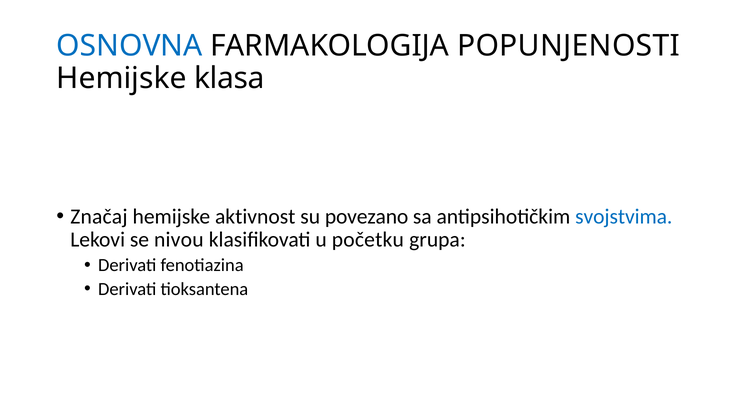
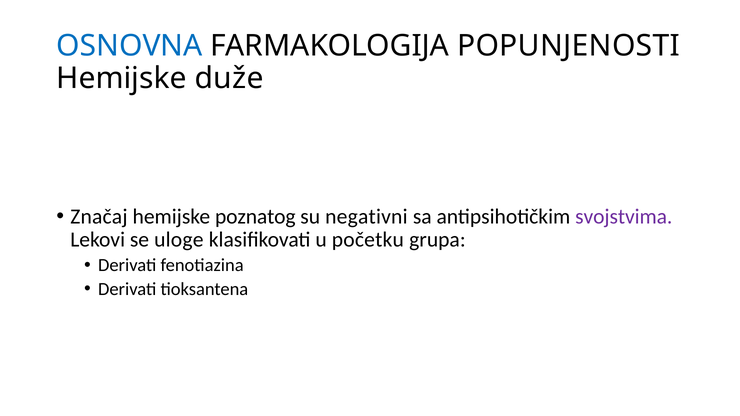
klasa: klasa -> duže (229, 78)
aktivnost: aktivnost -> poznatog (255, 217)
povezano: povezano -> negativni (366, 217)
svojstvima colour: blue -> purple (624, 217)
nivou: nivou -> uloge (179, 240)
